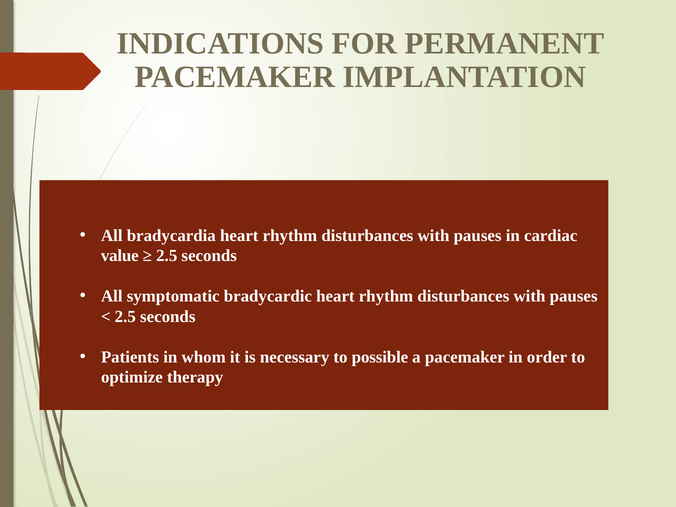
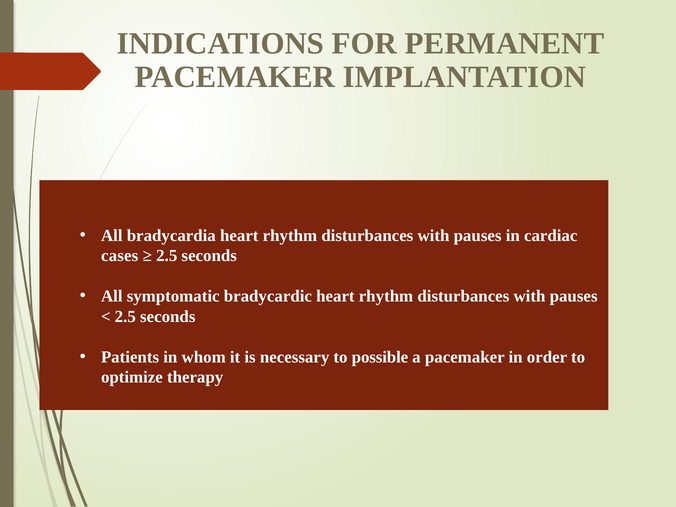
value: value -> cases (120, 256)
